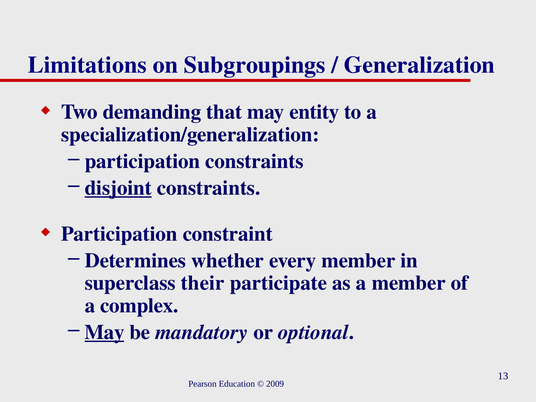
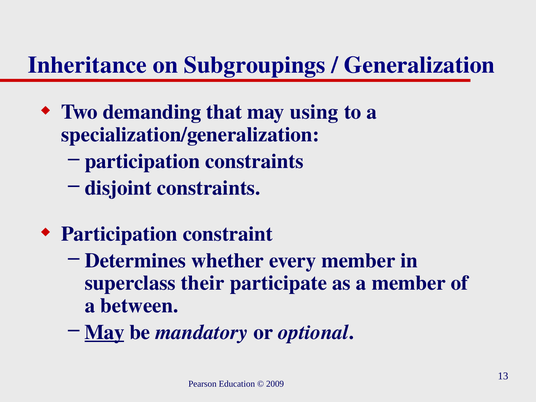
Limitations: Limitations -> Inheritance (87, 65)
entity: entity -> using (314, 112)
disjoint underline: present -> none (118, 188)
complex: complex -> between (139, 306)
